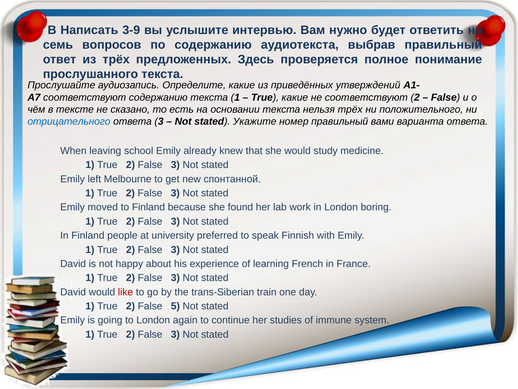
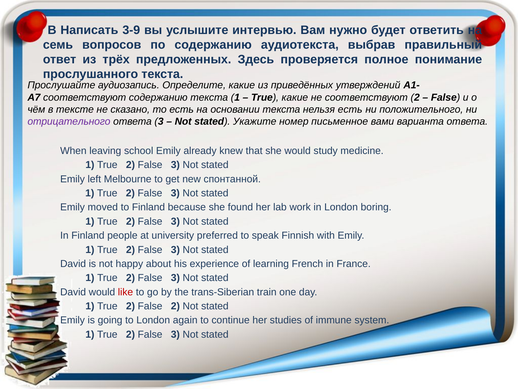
нельзя трёх: трёх -> есть (350, 109)
отрицательного colour: blue -> purple (69, 122)
номер правильный: правильный -> письменное (340, 122)
False 5: 5 -> 2 (175, 306)
